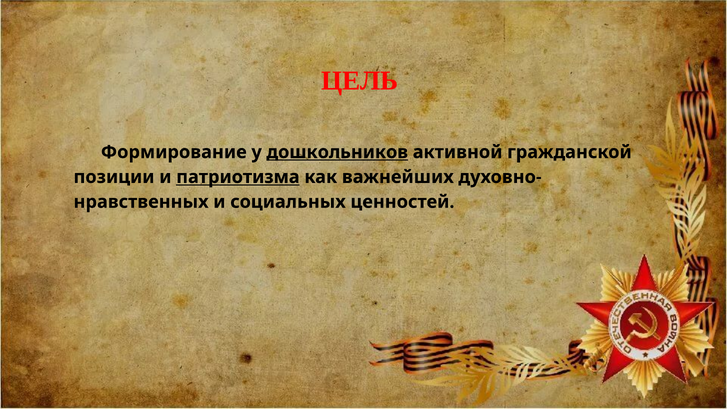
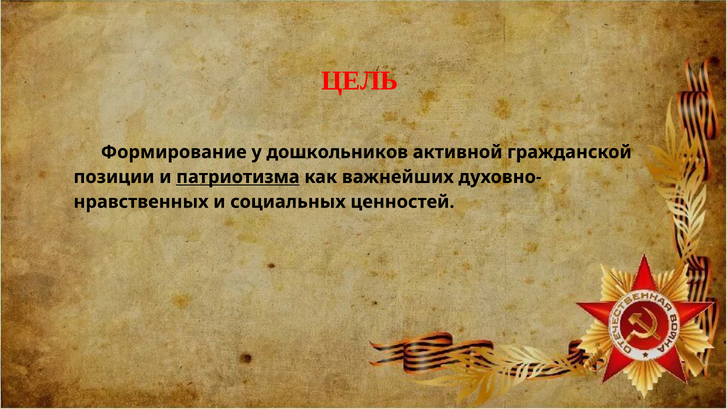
дошкольников underline: present -> none (337, 152)
